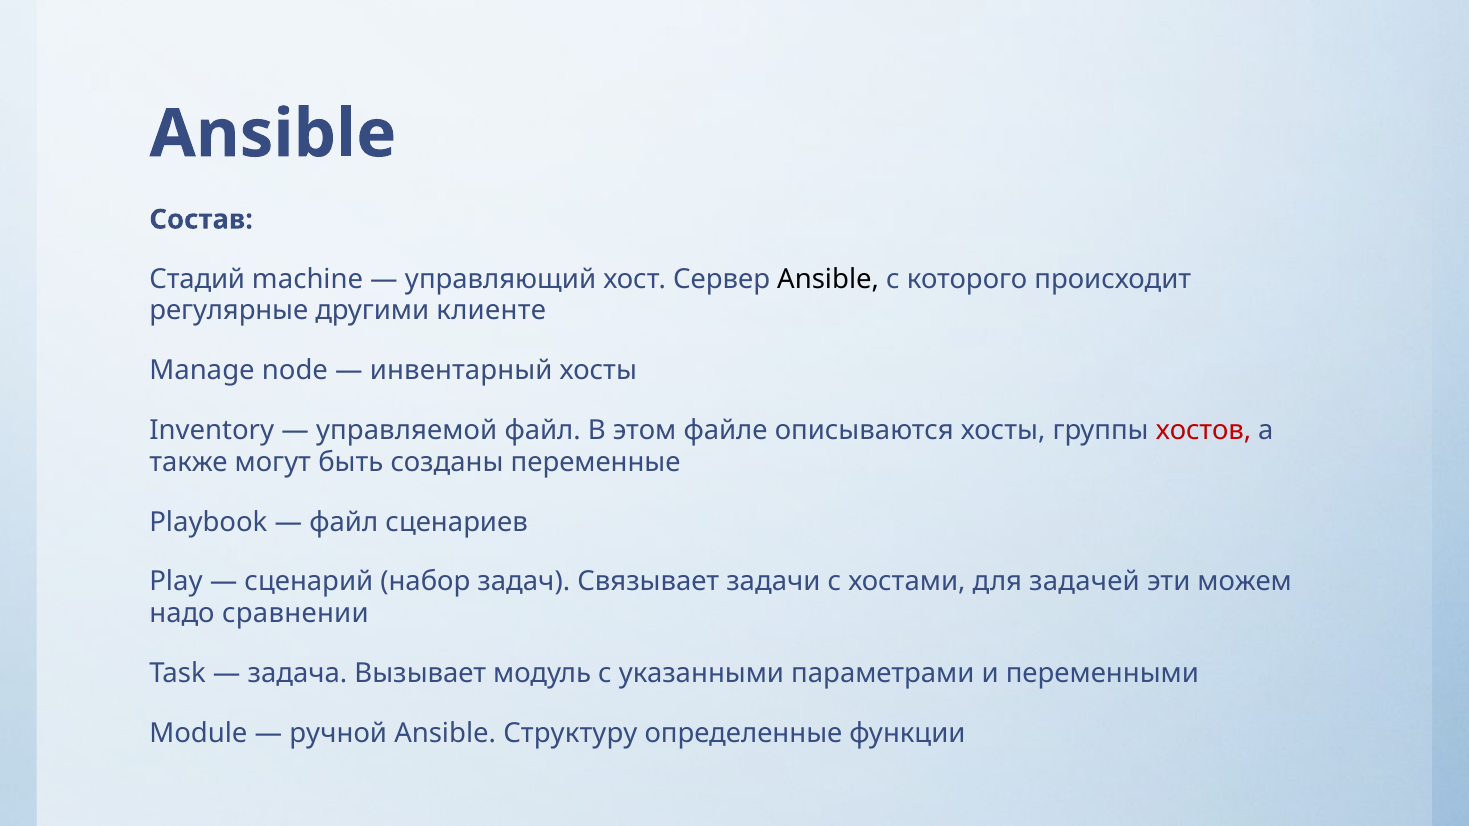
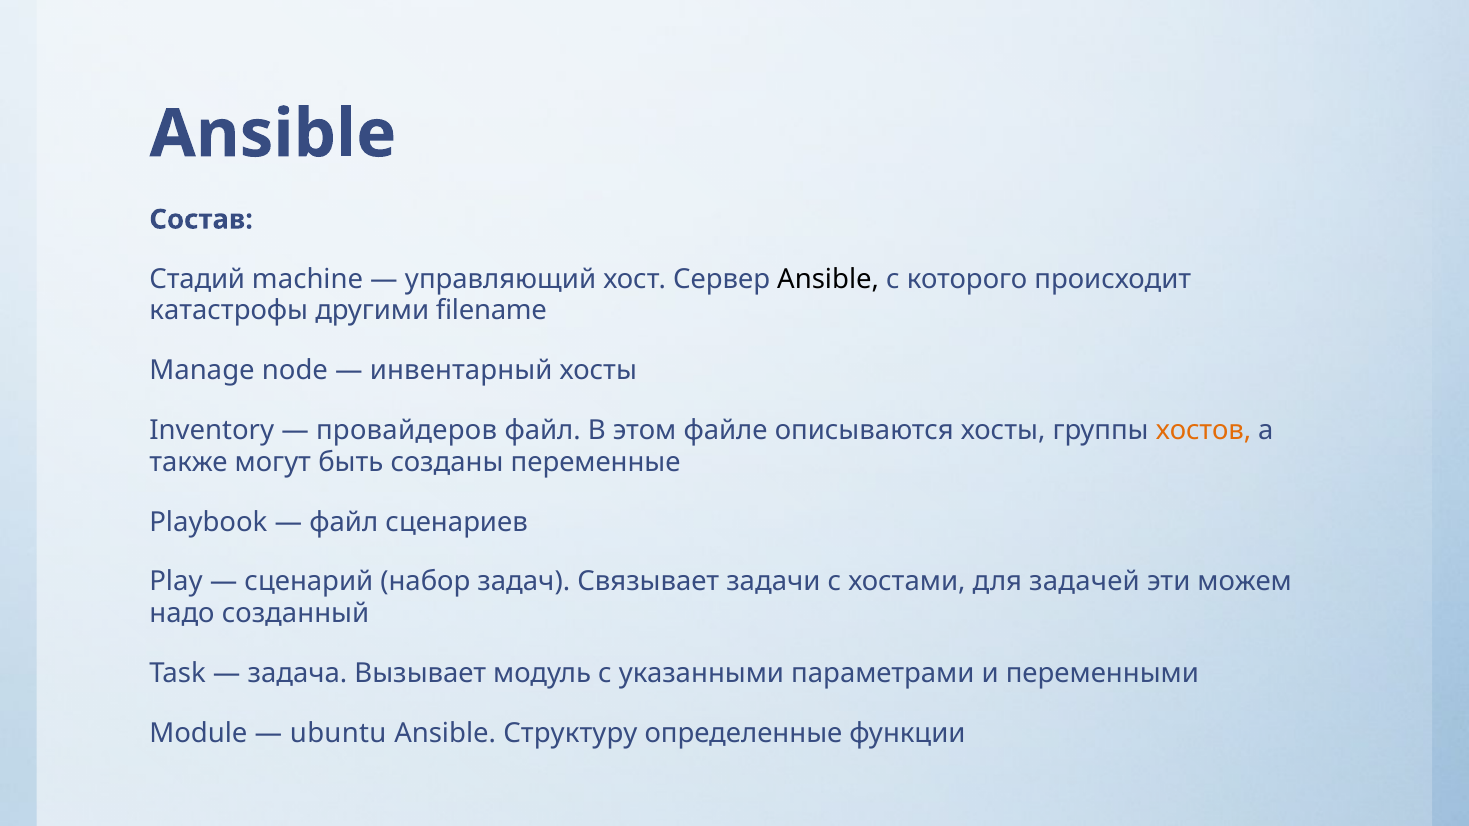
регулярные: регулярные -> катастрофы (229, 311)
клиенте: клиенте -> filename (491, 311)
управляемой: управляемой -> провайдеров (407, 431)
хостов colour: red -> orange (1204, 431)
сравнении: сравнении -> созданный (295, 614)
ручной: ручной -> ubuntu (338, 734)
